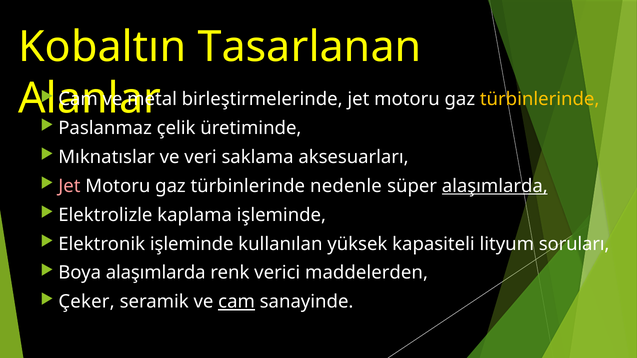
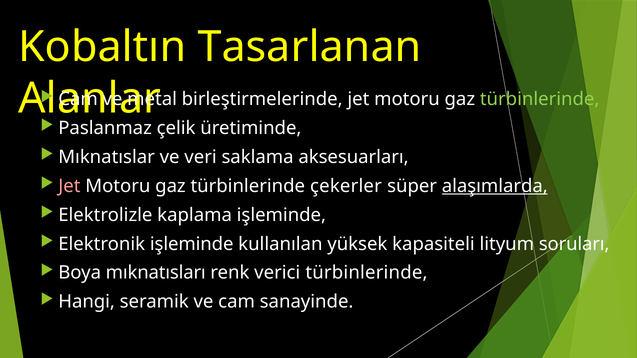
türbinlerinde colour: yellow -> light green (540, 99)
nedenle: nedenle -> çekerler (346, 186)
Boya alaşımlarda: alaşımlarda -> mıknatısları (156, 273)
verici maddelerden: maddelerden -> türbinlerinde (366, 273)
Çeker: Çeker -> Hangi (87, 302)
cam underline: present -> none (237, 302)
